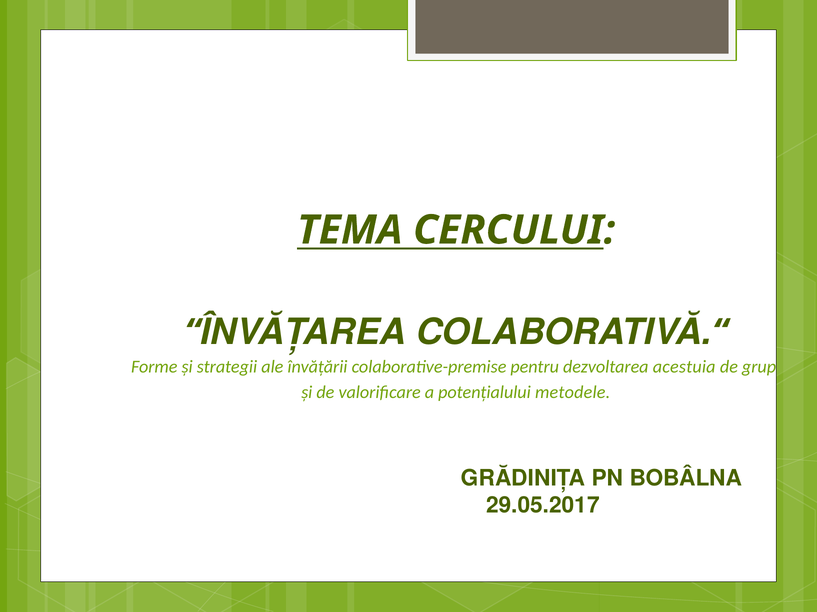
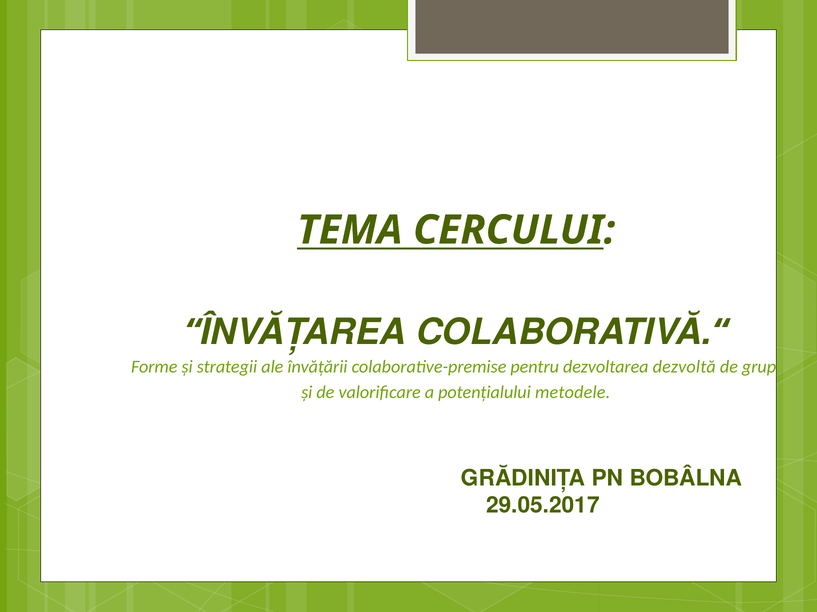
acestuia: acestuia -> dezvoltă (684, 367)
